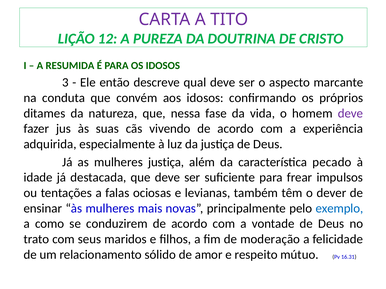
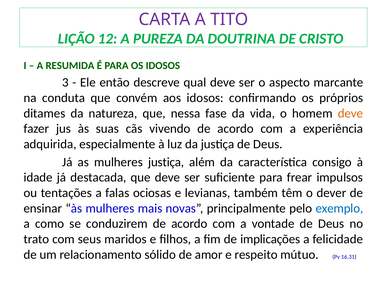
deve colour: purple -> orange (350, 113)
pecado: pecado -> consigo (332, 162)
moderação: moderação -> implicações (270, 240)
